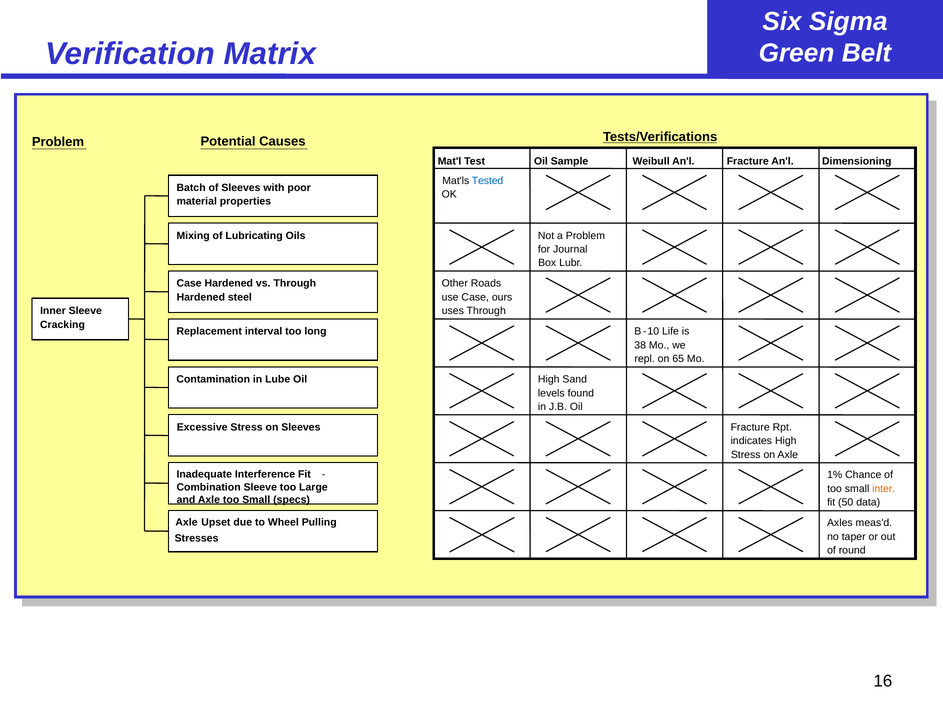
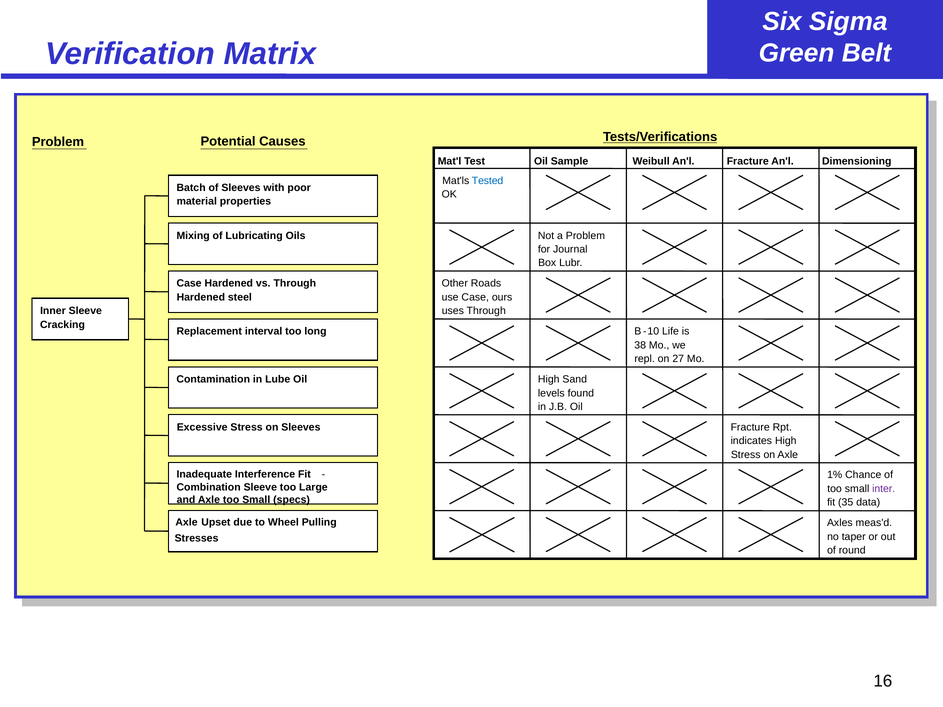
65: 65 -> 27 (678, 359)
inter colour: orange -> purple (884, 489)
50: 50 -> 35 (846, 503)
